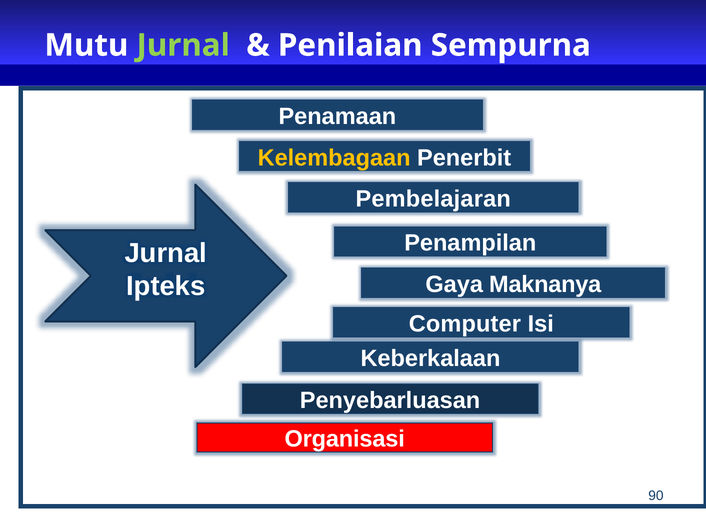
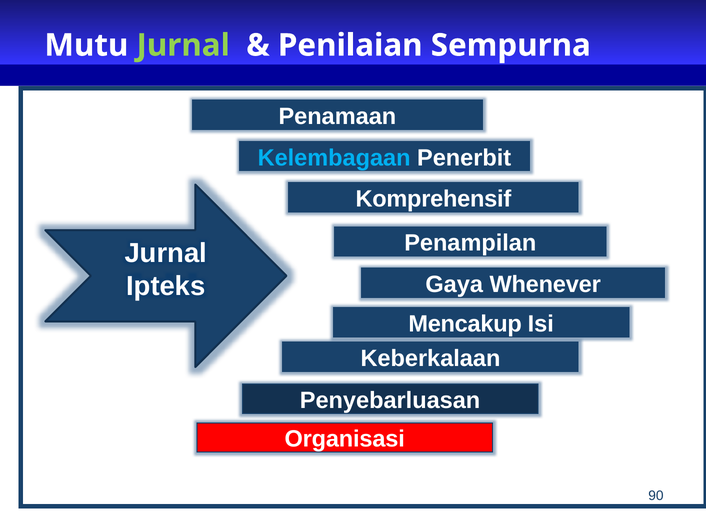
Kelembagaan colour: yellow -> light blue (334, 158)
Pembelajaran: Pembelajaran -> Komprehensif (433, 199)
Maknanya: Maknanya -> Whenever (545, 284)
Computer: Computer -> Mencakup (465, 324)
